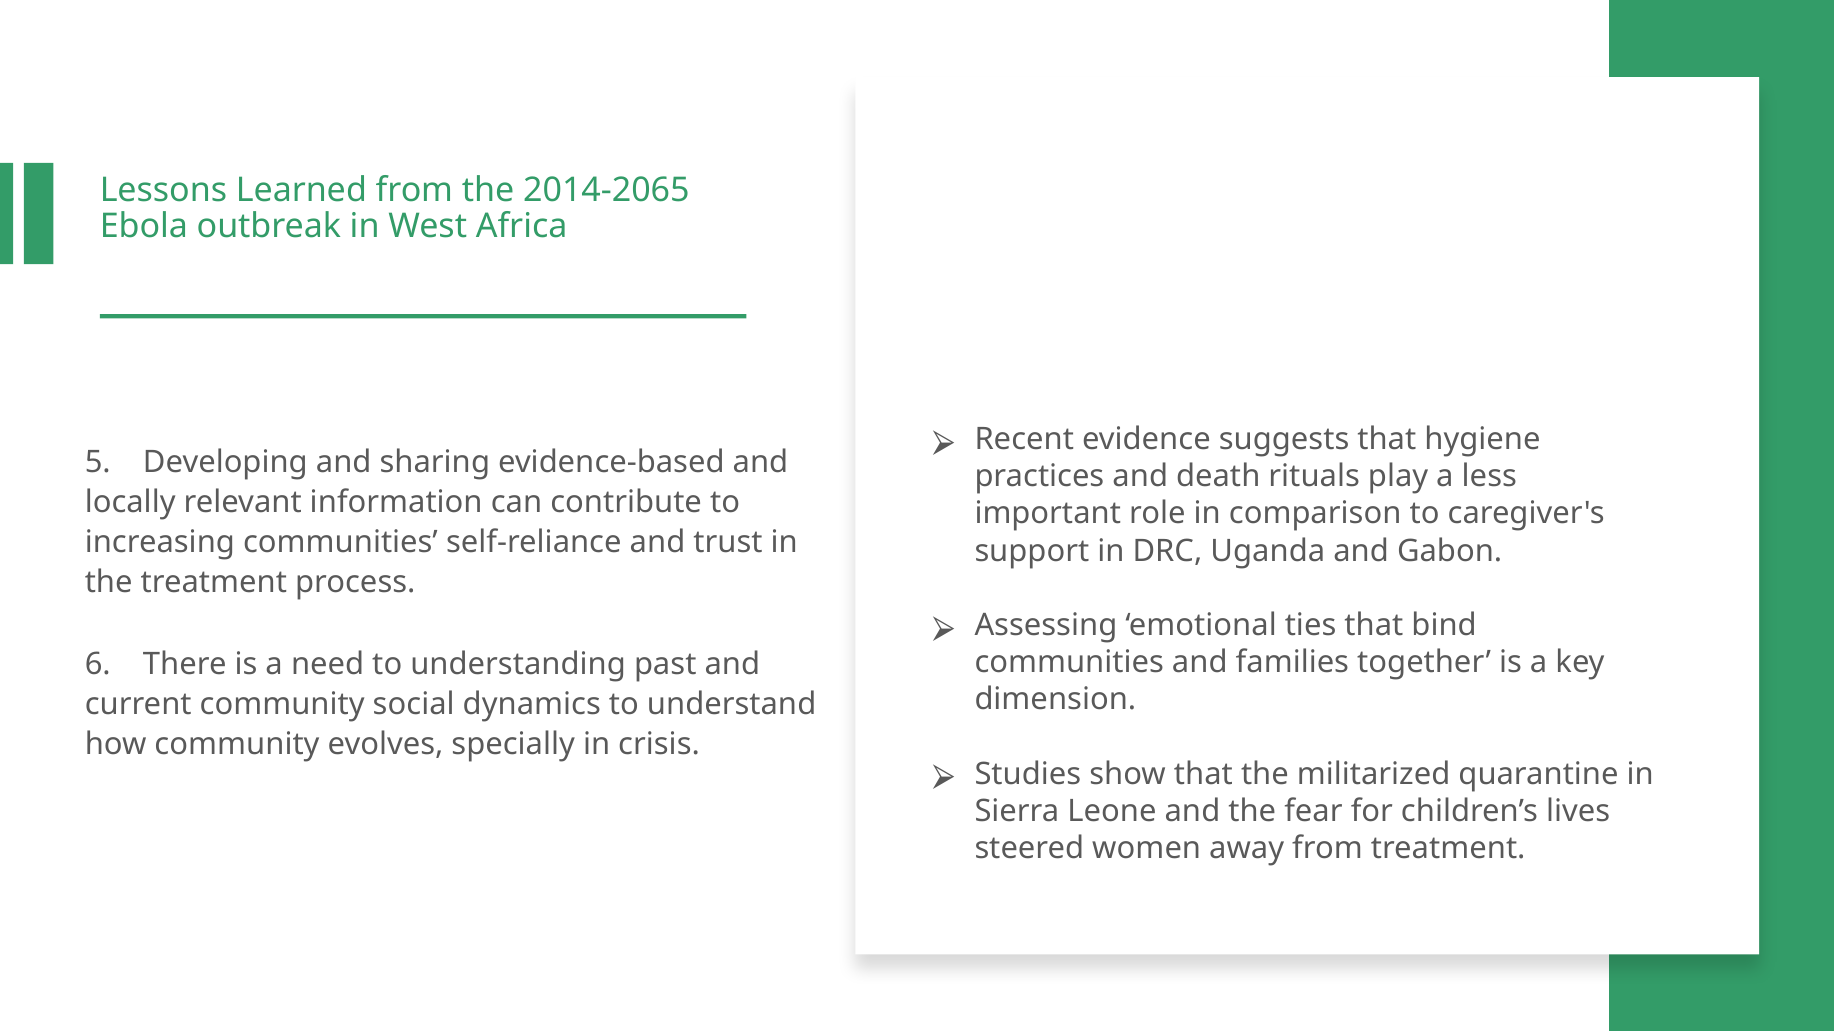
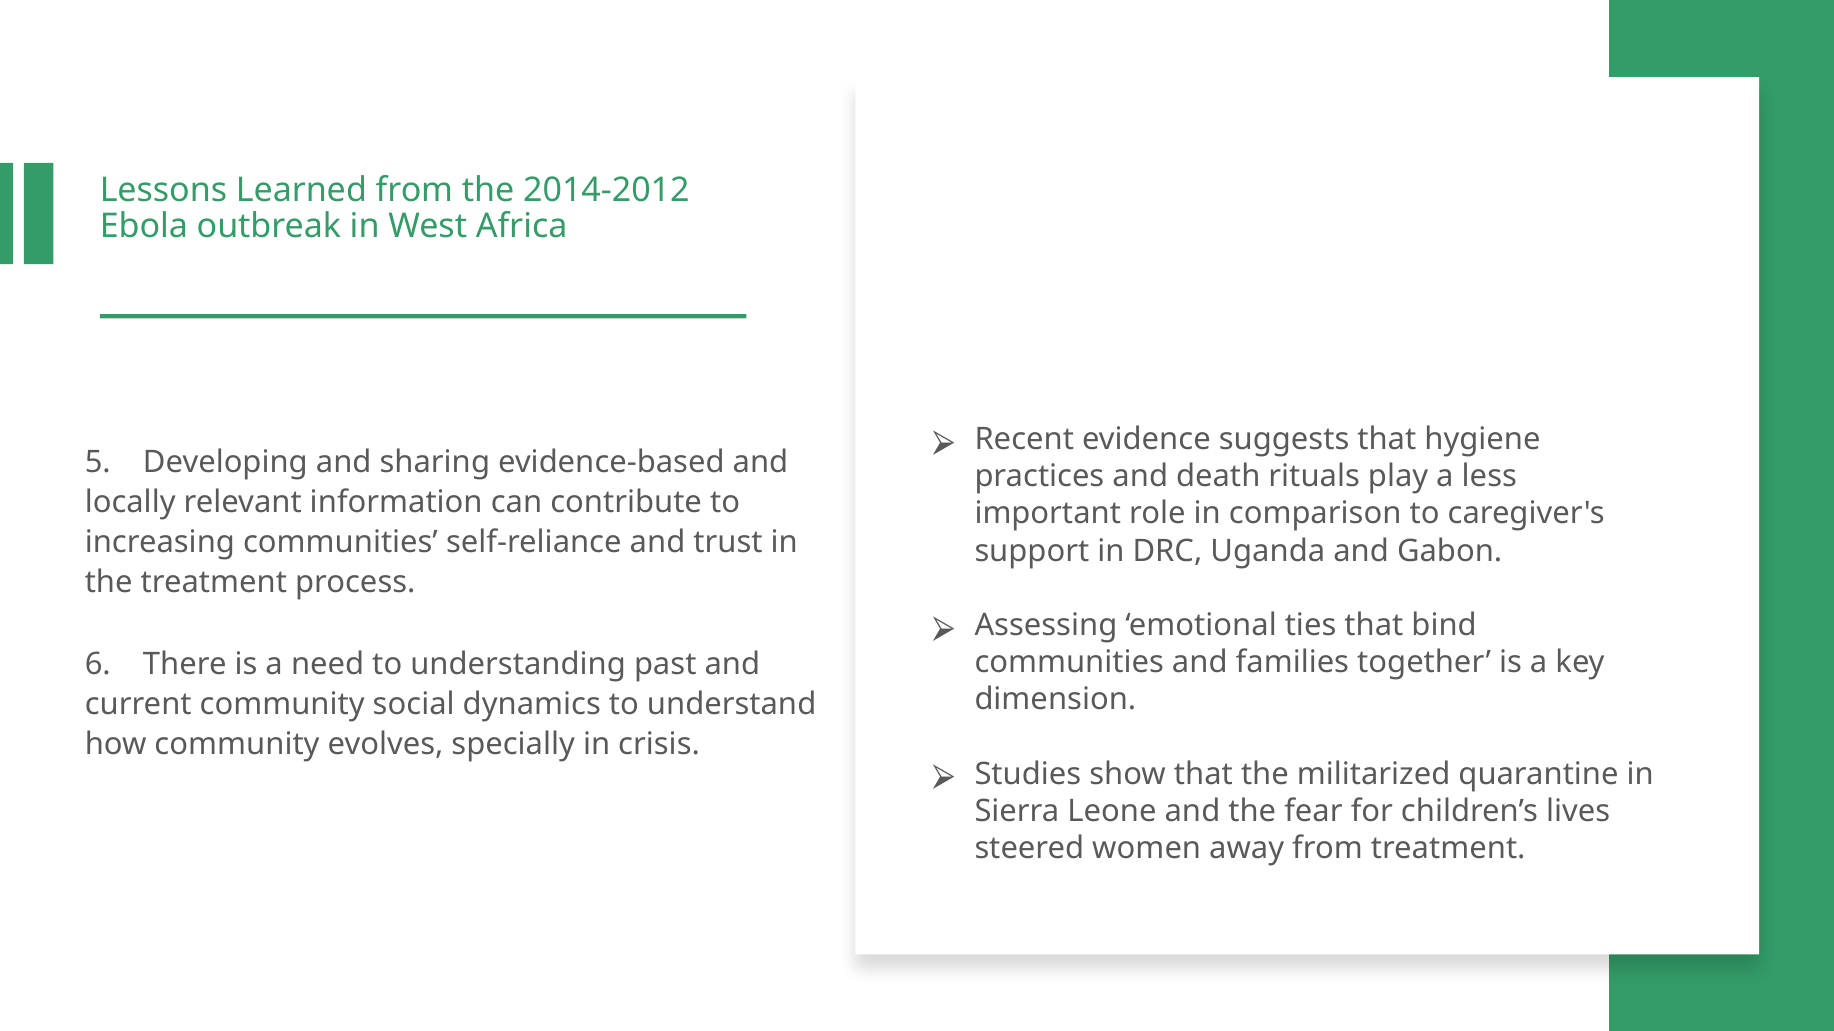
2014-2065: 2014-2065 -> 2014-2012 (606, 190)
